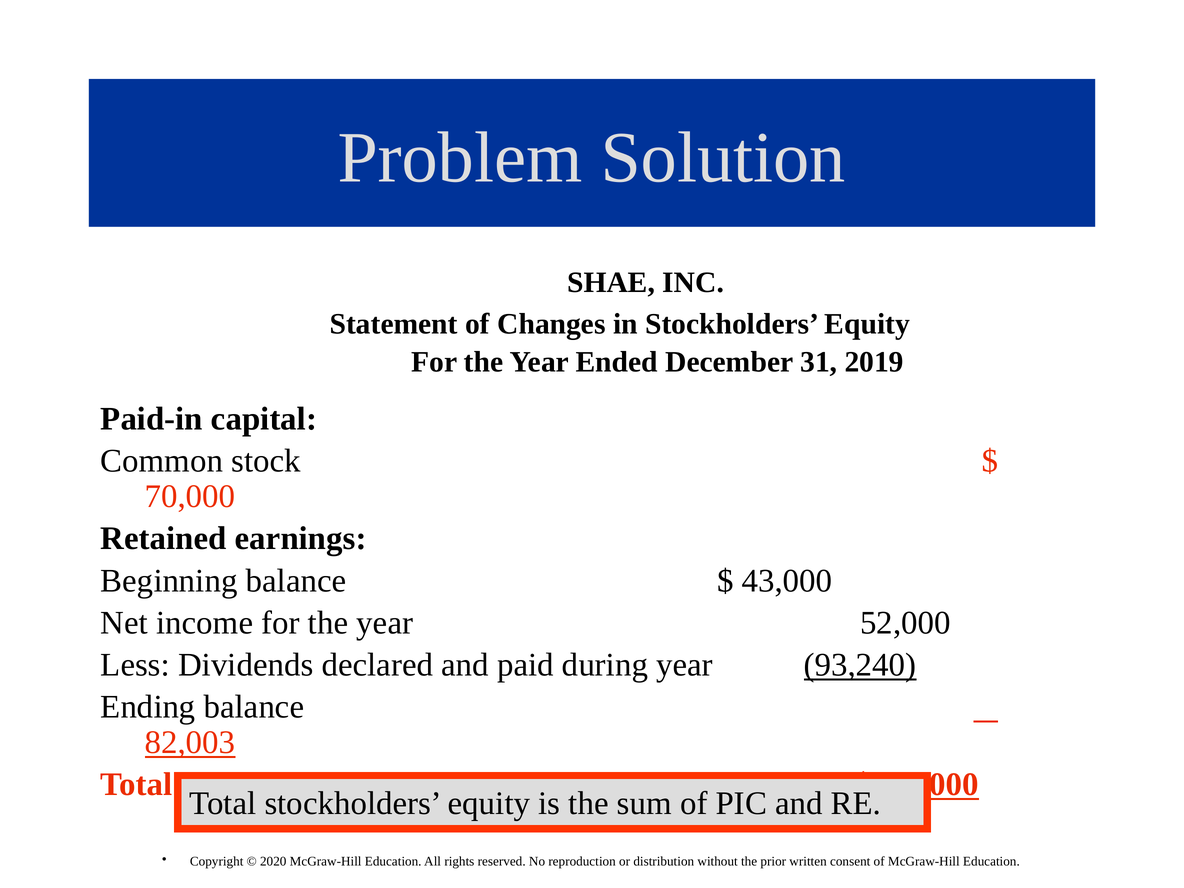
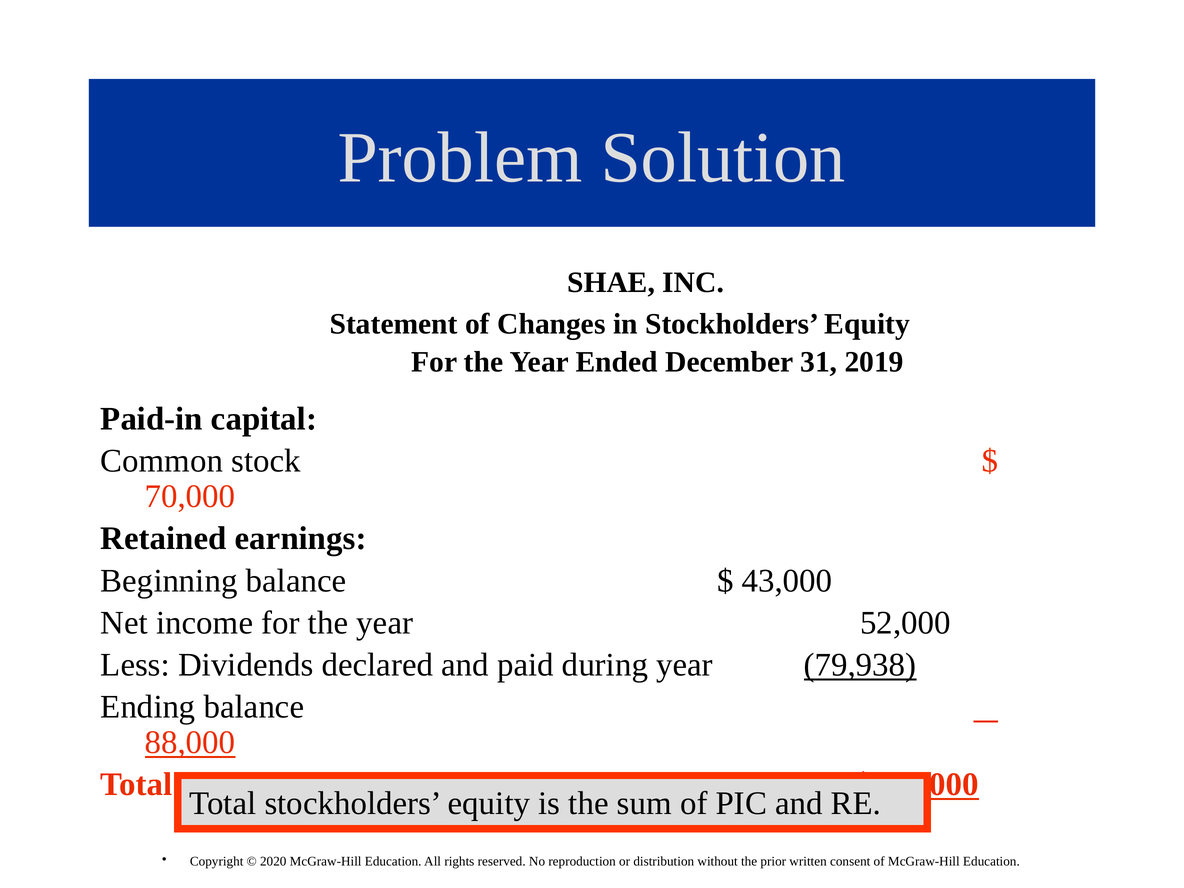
93,240: 93,240 -> 79,938 (860, 665)
82,003: 82,003 -> 88,000 (190, 743)
